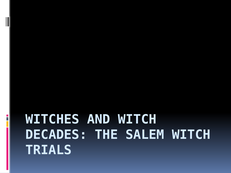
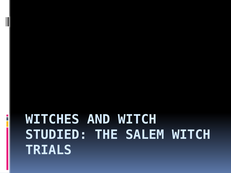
DECADES: DECADES -> STUDIED (56, 135)
